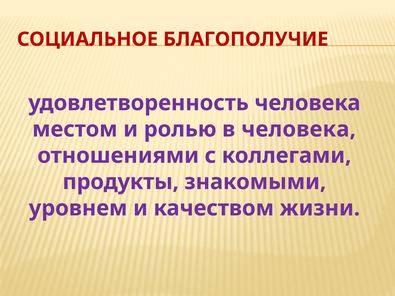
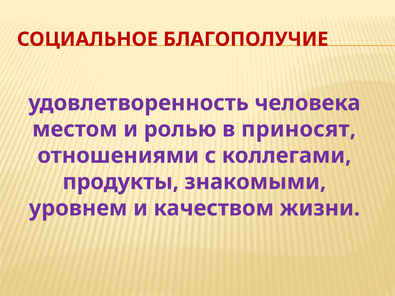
в человека: человека -> приносят (299, 129)
